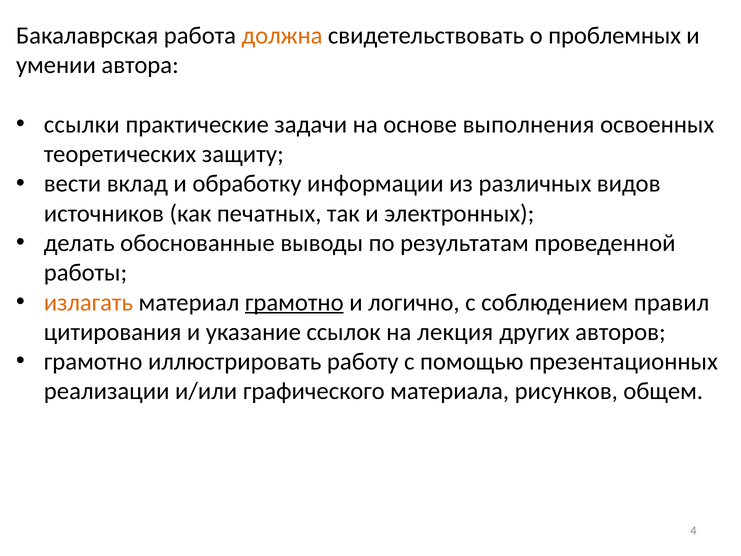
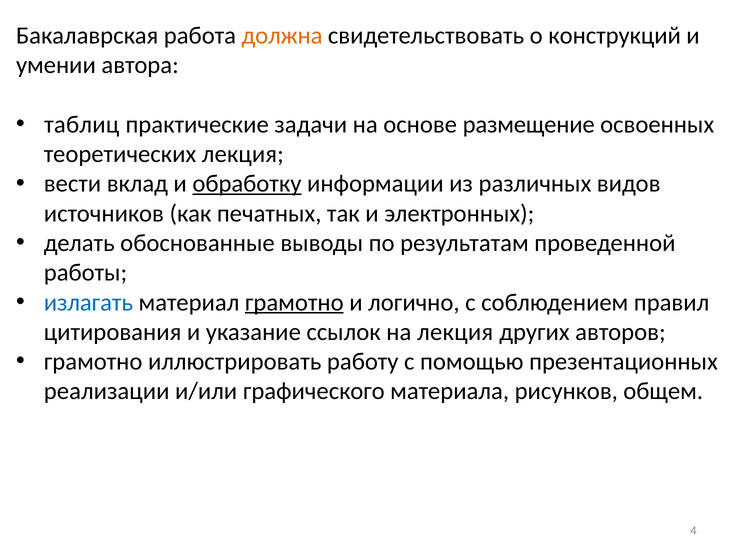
проблемных: проблемных -> конструкций (615, 35)
ссылки: ссылки -> таблиц (82, 124)
выполнения: выполнения -> размещение (529, 124)
теоретических защиту: защиту -> лекция (243, 154)
обработку underline: none -> present (247, 184)
излагать colour: orange -> blue (88, 302)
